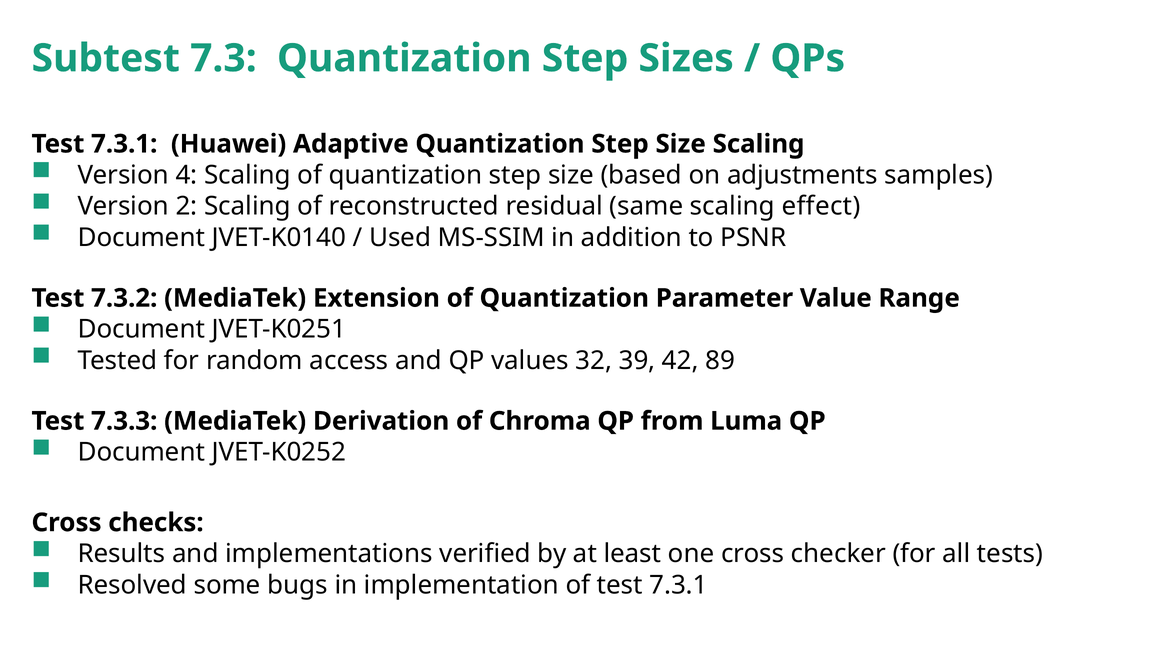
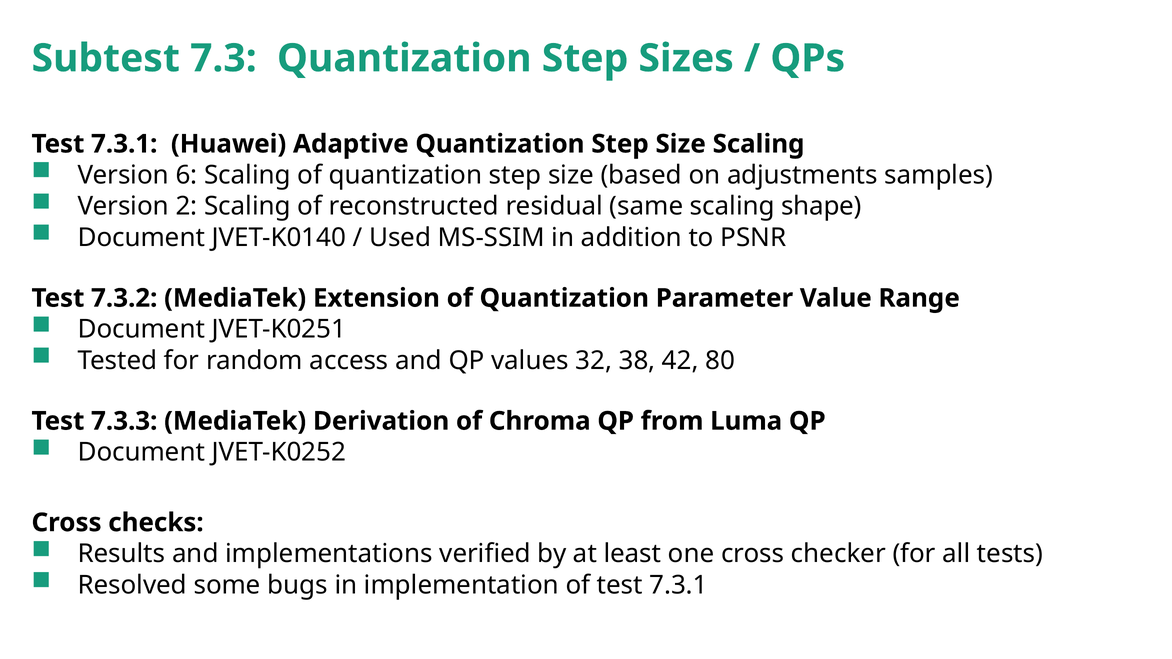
4: 4 -> 6 (187, 175)
effect: effect -> shape (821, 206)
39: 39 -> 38 (637, 361)
89: 89 -> 80 (720, 361)
